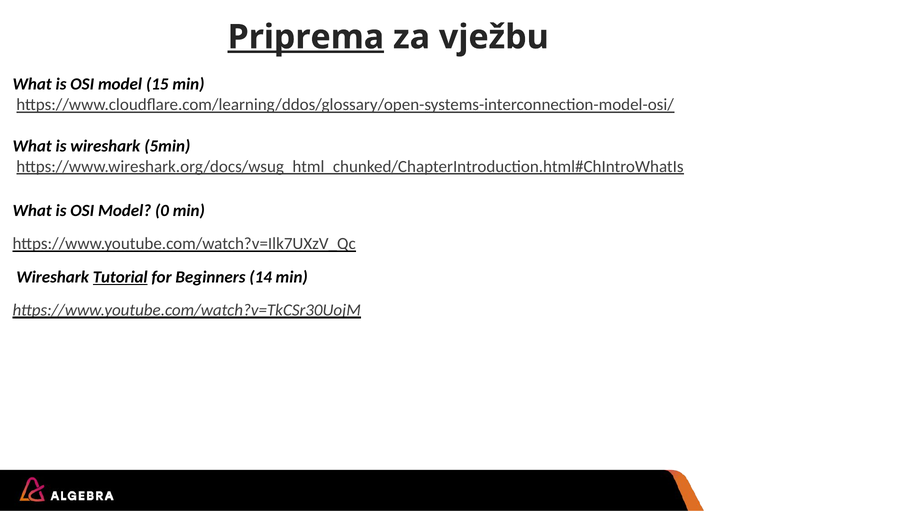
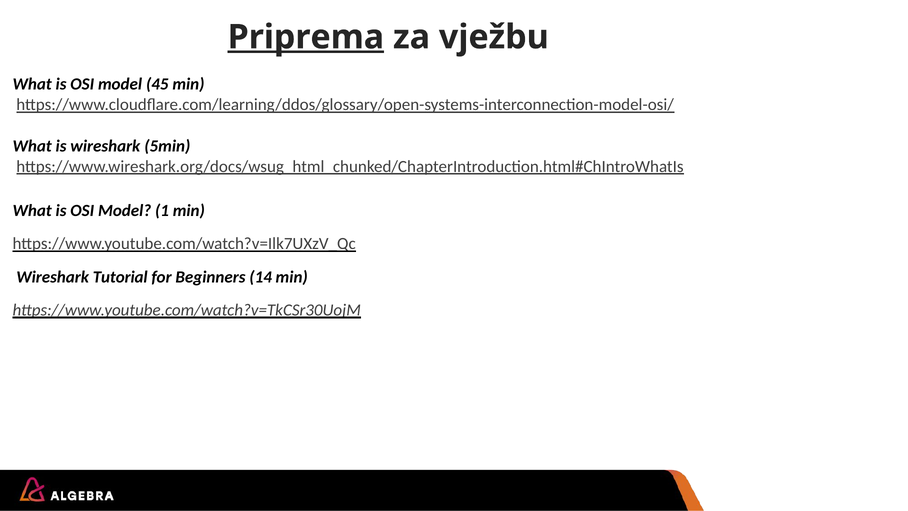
15: 15 -> 45 (157, 84)
0: 0 -> 1 (162, 211)
Tutorial underline: present -> none (120, 277)
